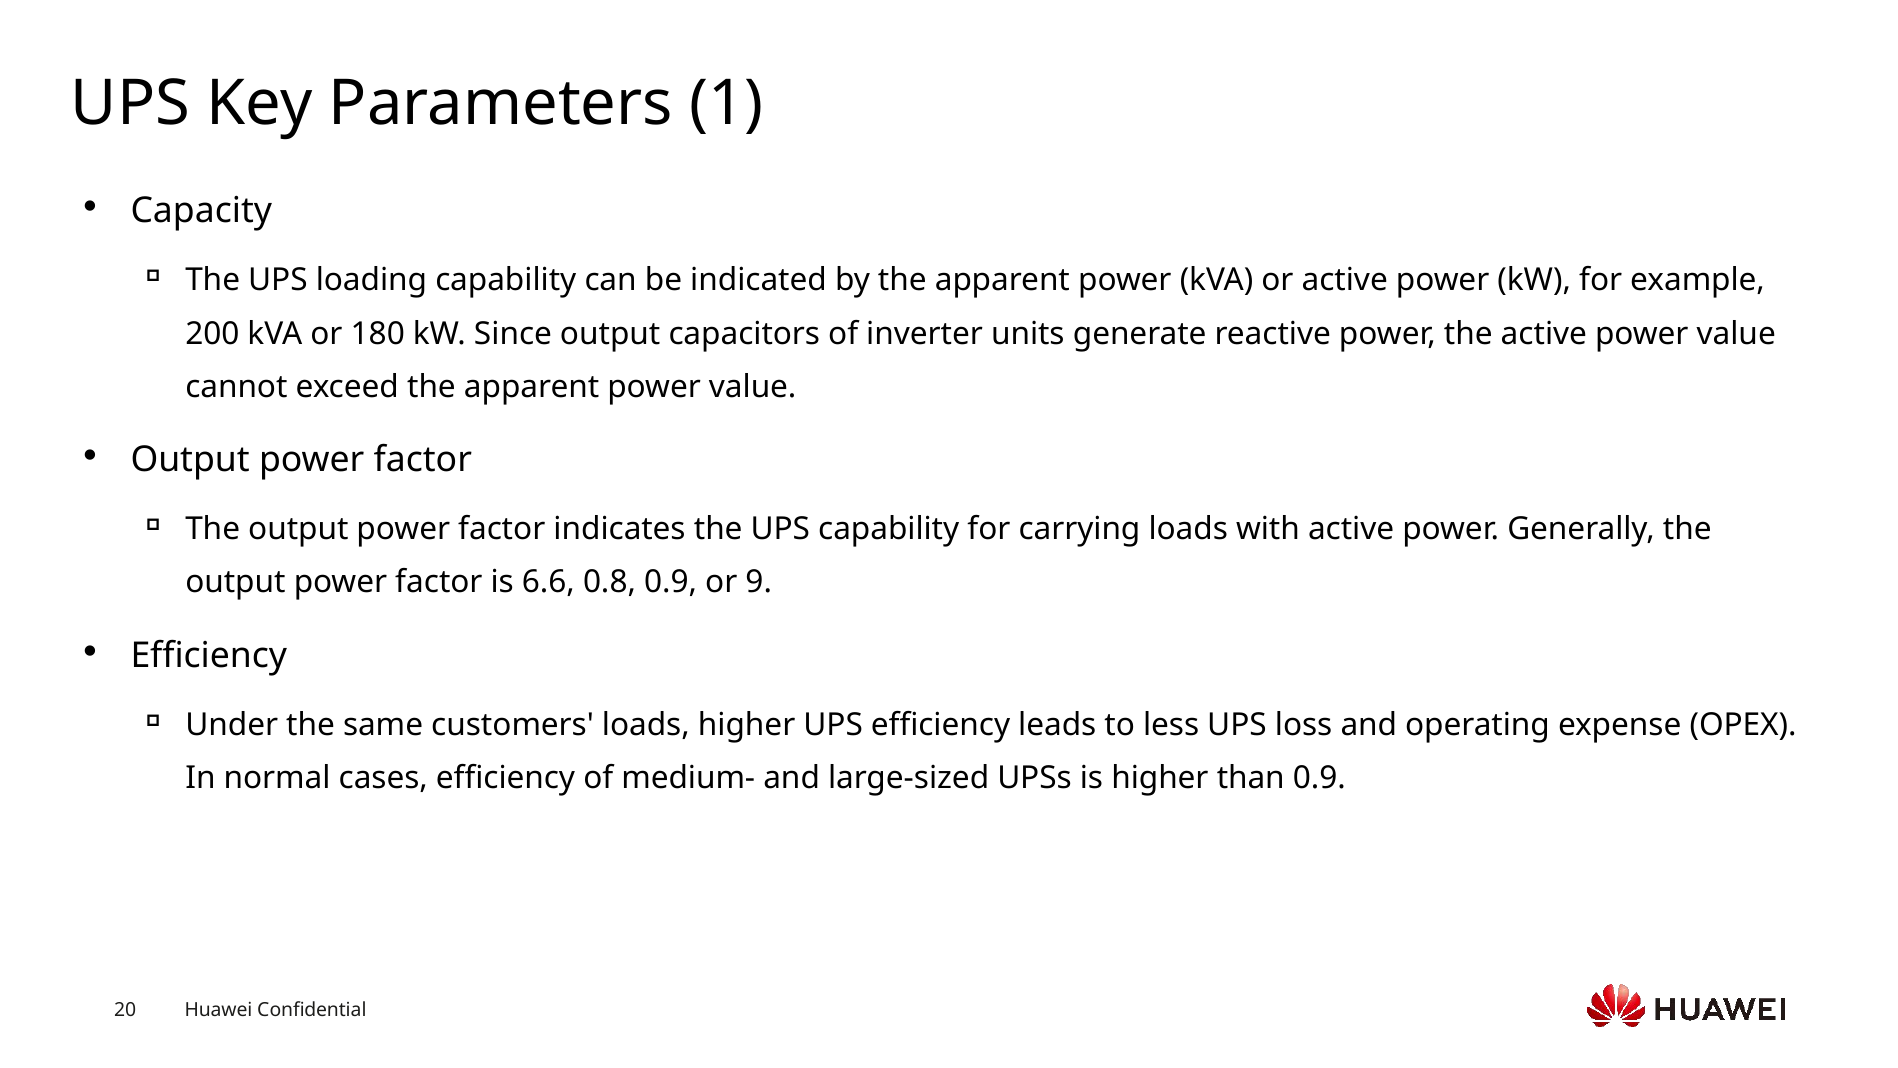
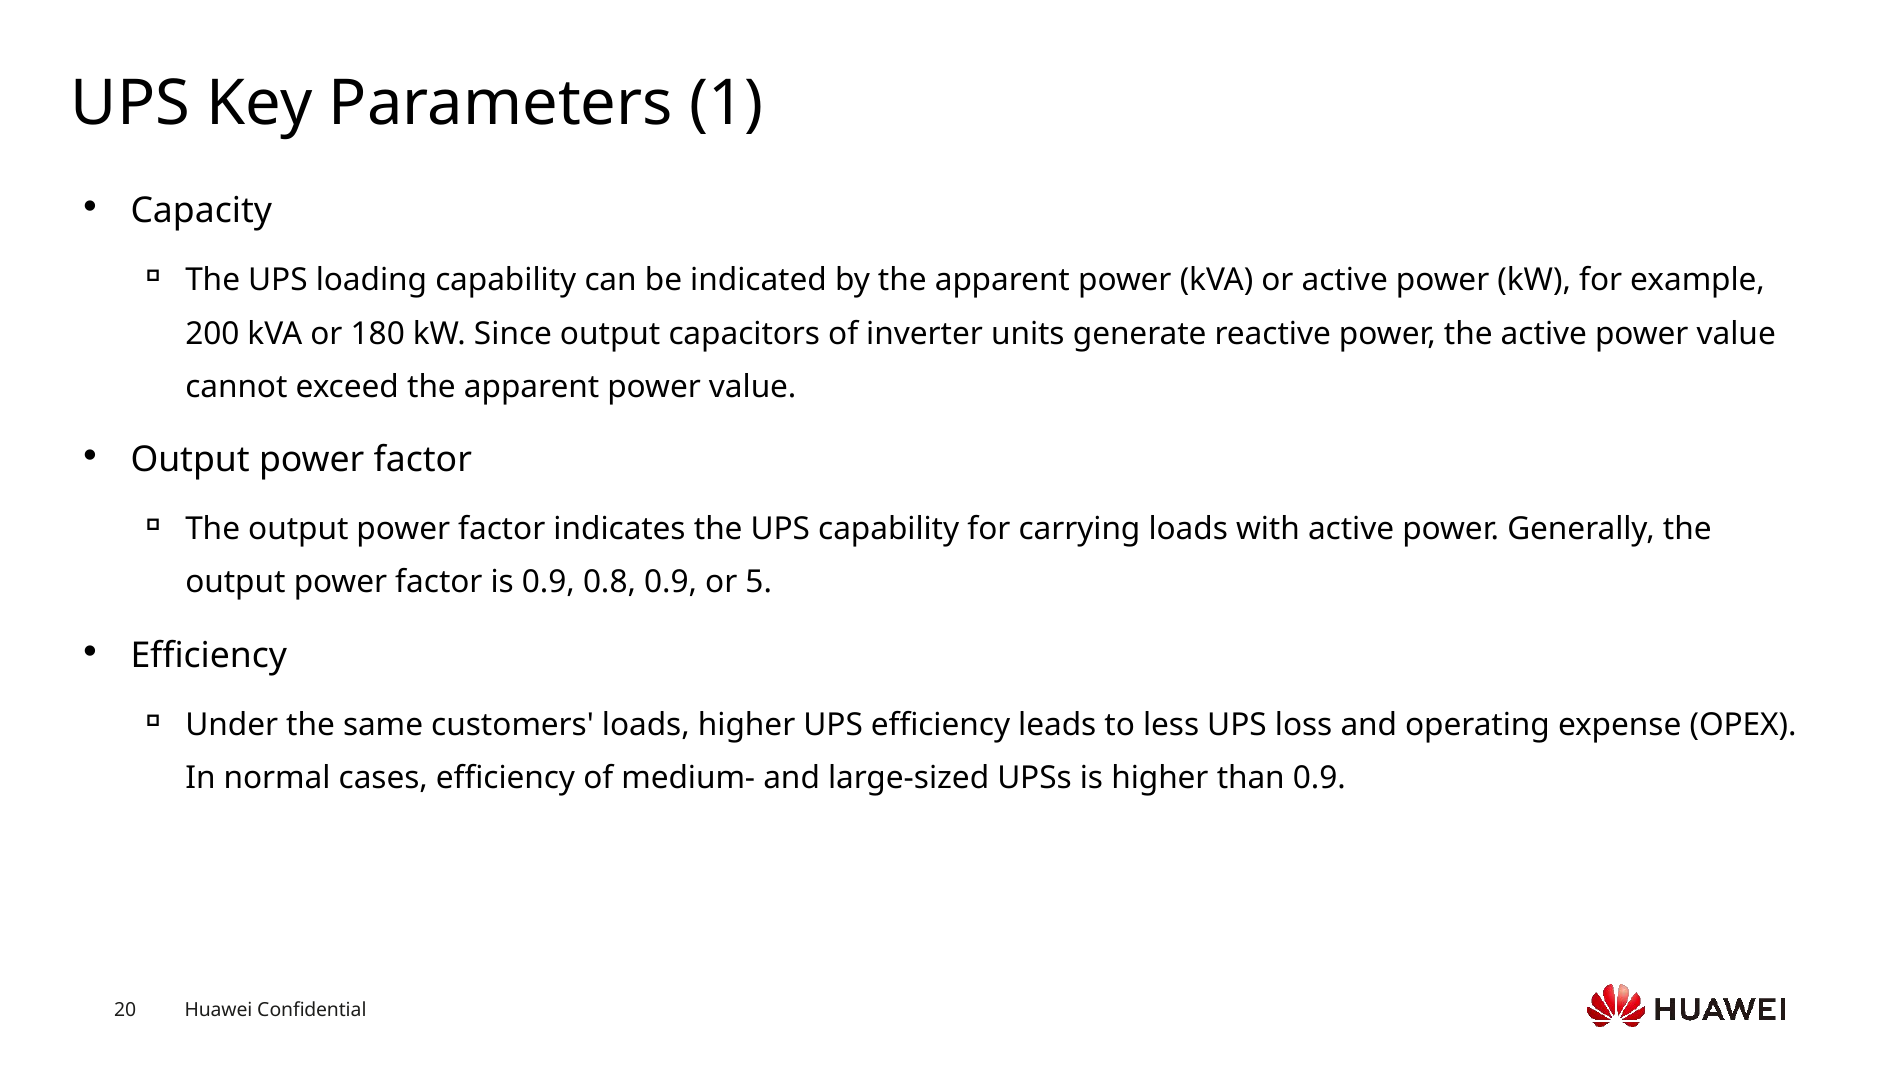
is 6.6: 6.6 -> 0.9 (548, 582)
9: 9 -> 5 (759, 582)
